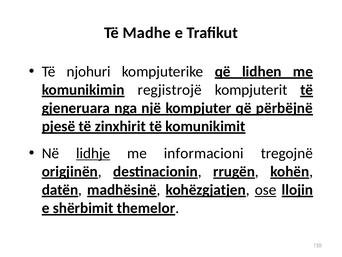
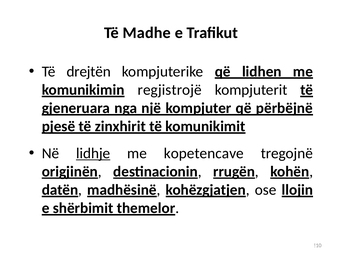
njohuri: njohuri -> drejtën (89, 71)
informacioni: informacioni -> kopetencave (204, 153)
ose underline: present -> none (266, 190)
